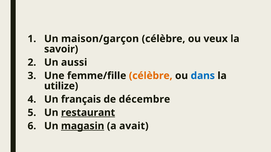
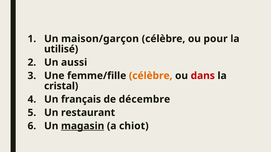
veux: veux -> pour (216, 39)
savoir: savoir -> utilisé (61, 49)
dans colour: blue -> red (203, 76)
utilize: utilize -> cristal (61, 86)
restaurant underline: present -> none (88, 113)
avait: avait -> chiot (134, 126)
